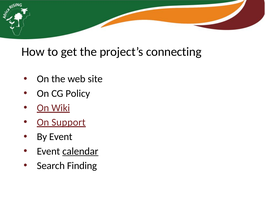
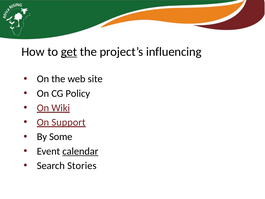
get underline: none -> present (69, 52)
connecting: connecting -> influencing (174, 52)
By Event: Event -> Some (61, 137)
Finding: Finding -> Stories (82, 165)
